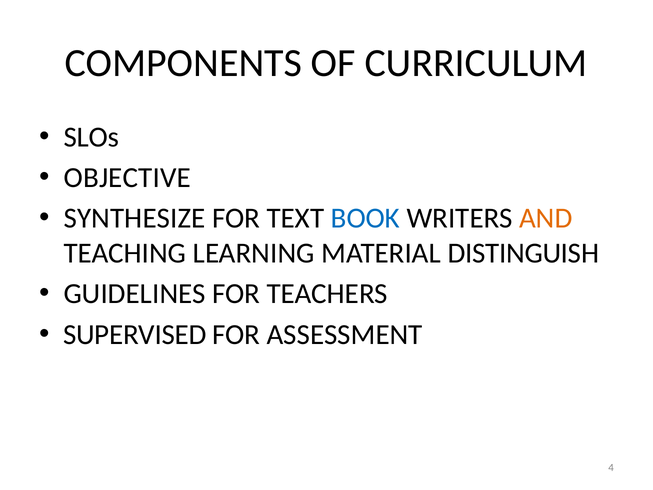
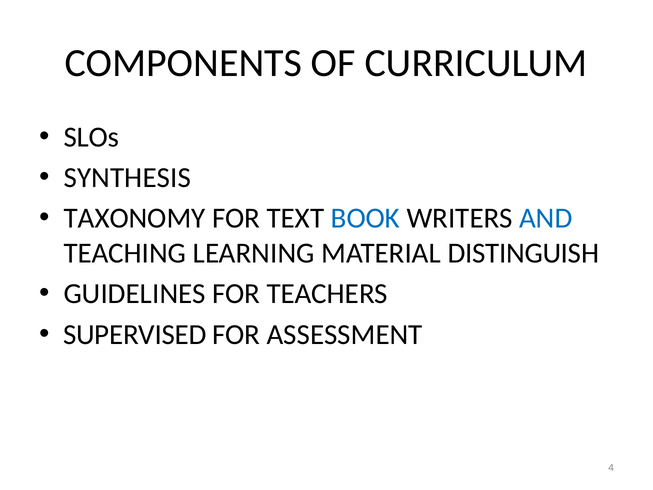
OBJECTIVE: OBJECTIVE -> SYNTHESIS (127, 178)
SYNTHESIZE: SYNTHESIZE -> TAXONOMY (135, 218)
AND colour: orange -> blue (546, 218)
